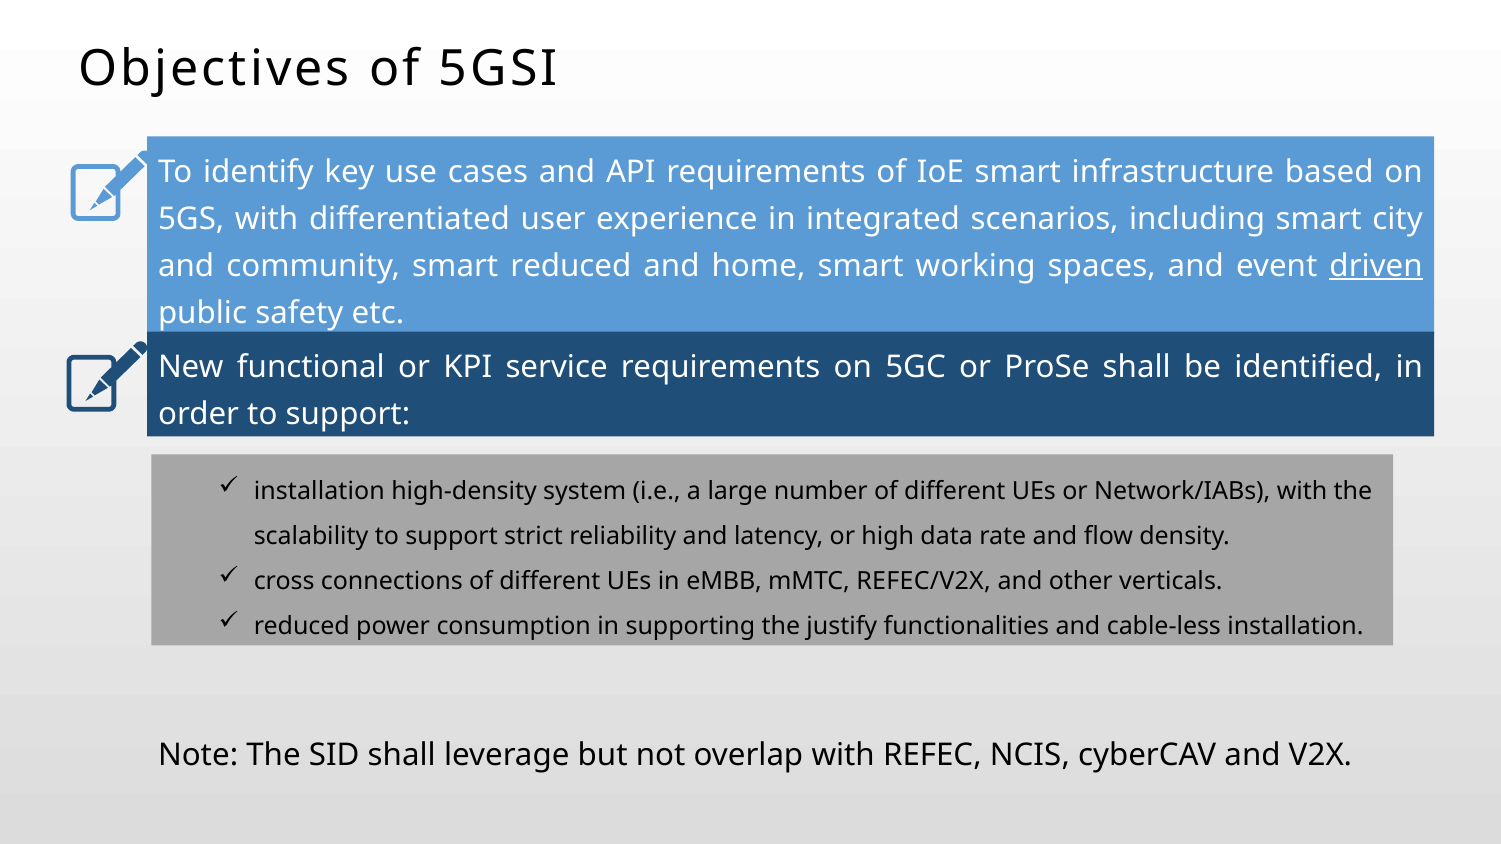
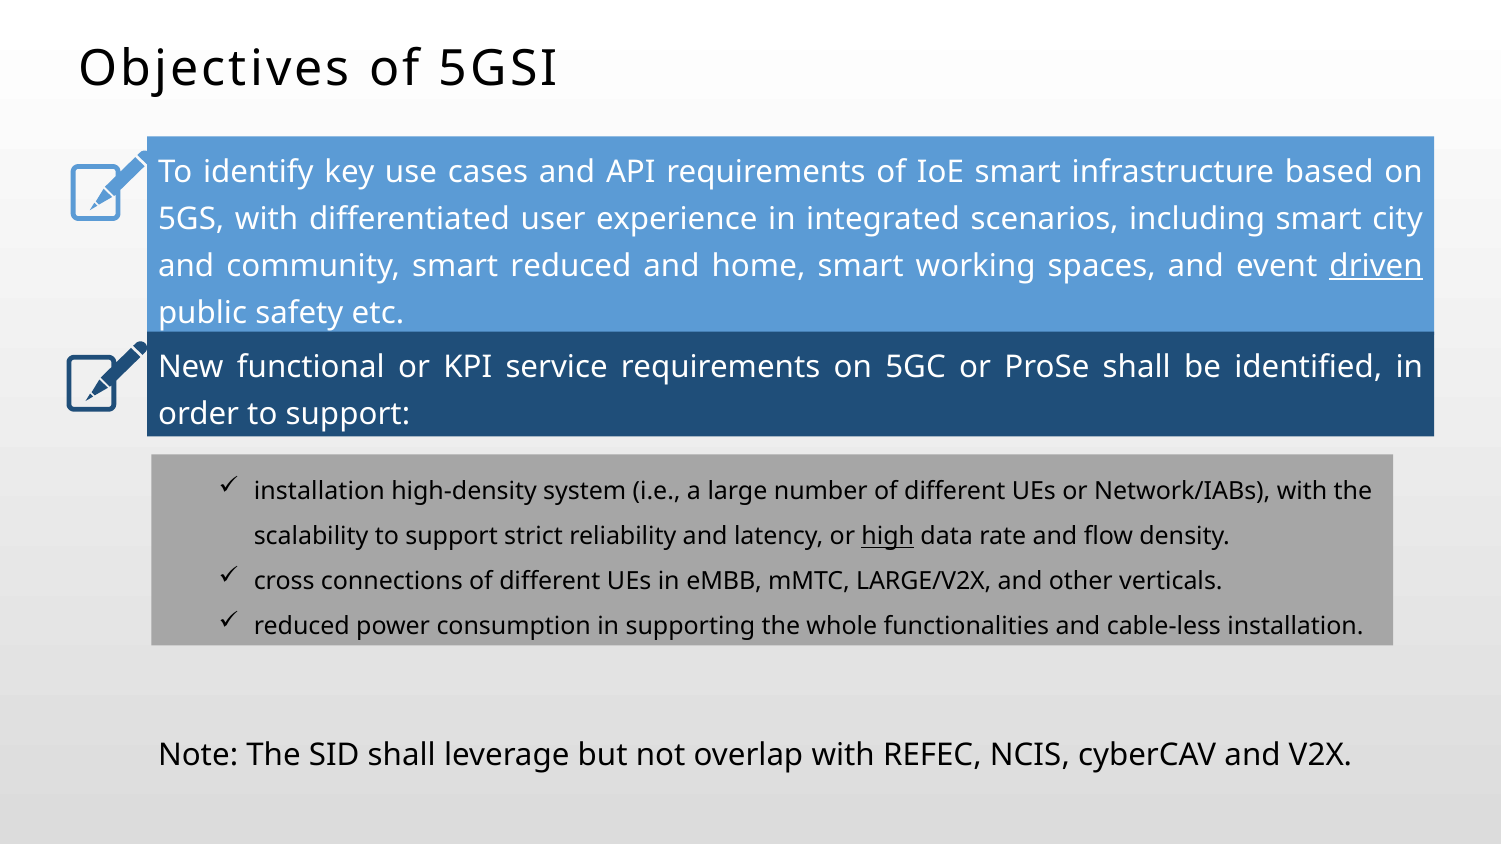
high underline: none -> present (888, 537)
REFEC/V2X: REFEC/V2X -> LARGE/V2X (924, 582)
justify: justify -> whole (842, 627)
